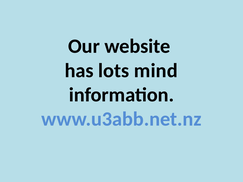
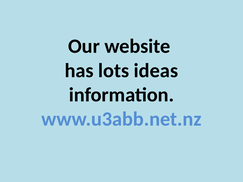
mind: mind -> ideas (156, 71)
